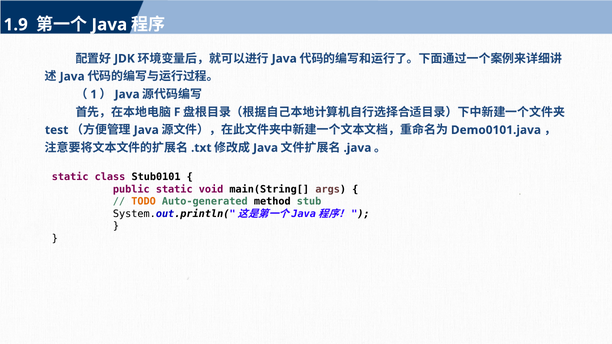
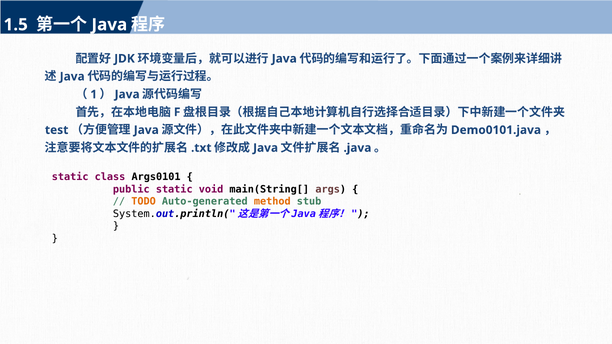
1.9: 1.9 -> 1.5 (16, 25)
Stub0101: Stub0101 -> Args0101 (156, 177)
method colour: black -> orange (272, 202)
